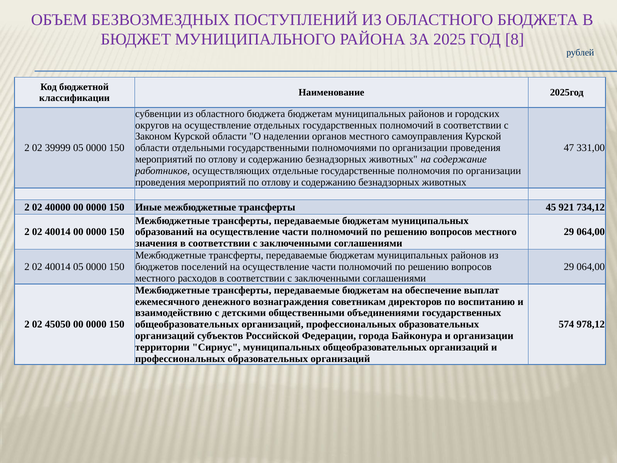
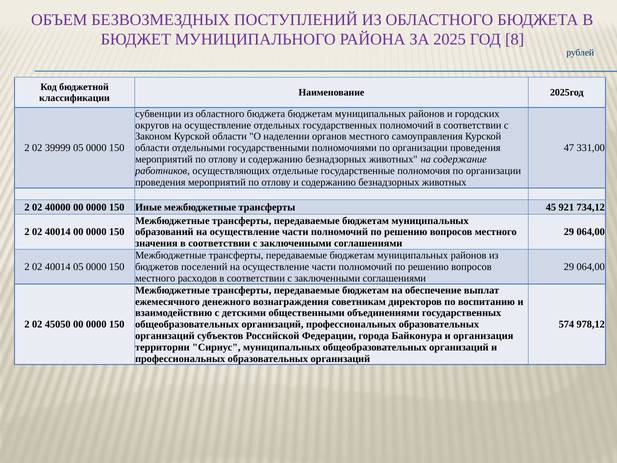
и организации: организации -> организация (483, 336)
